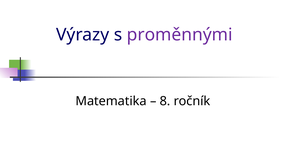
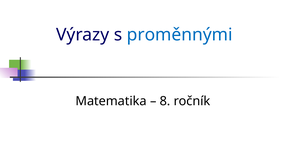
proměnnými colour: purple -> blue (180, 35)
